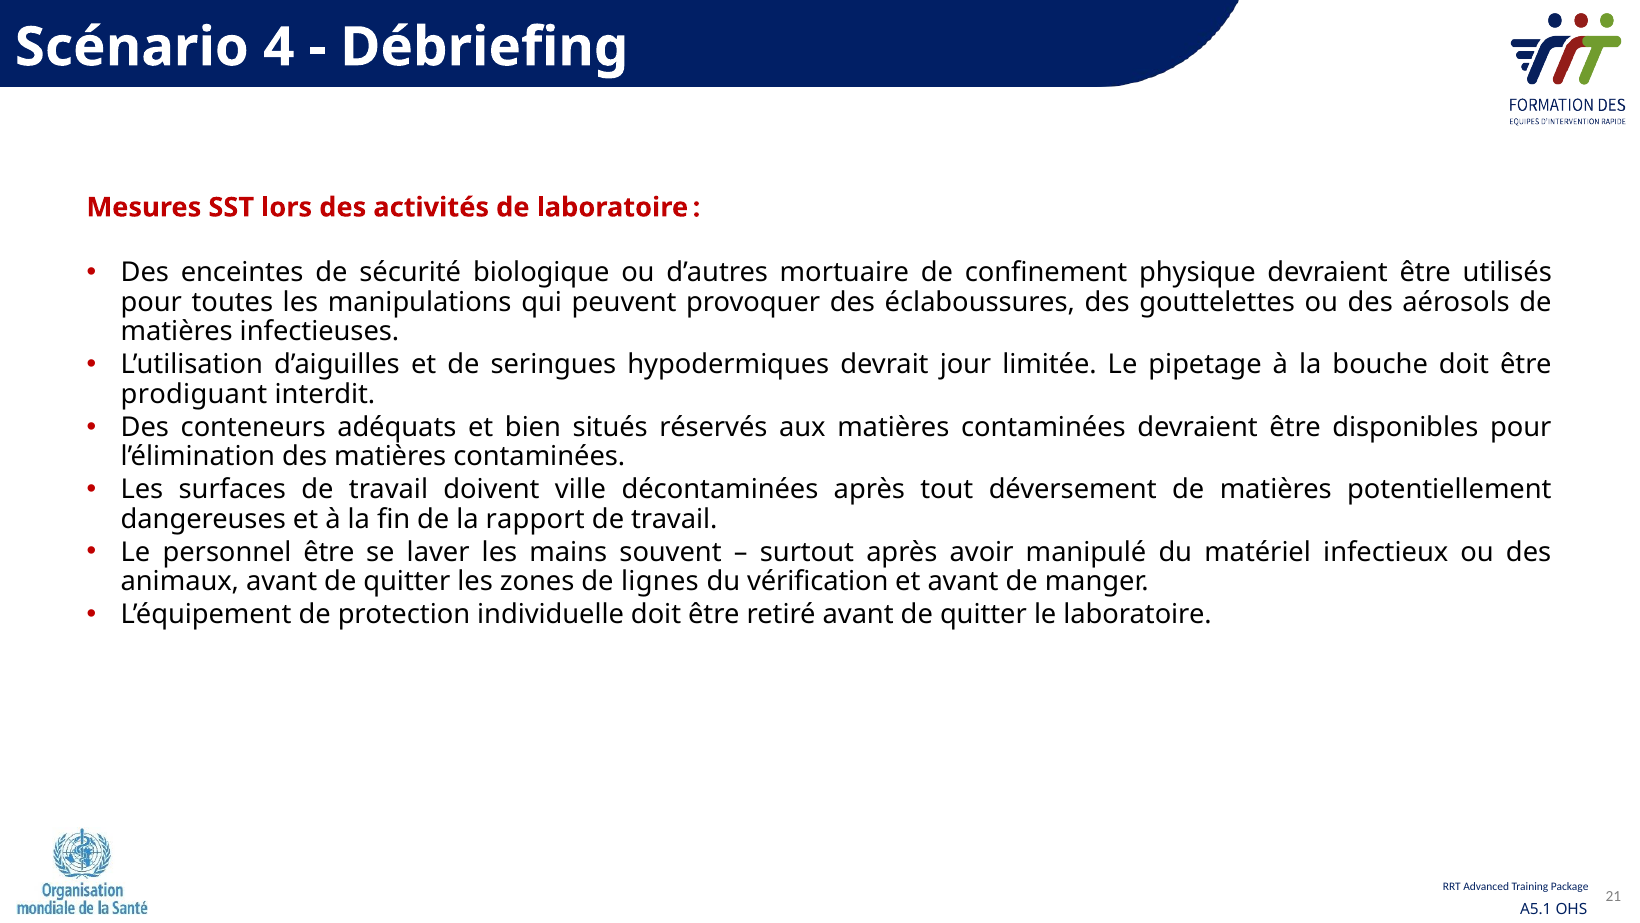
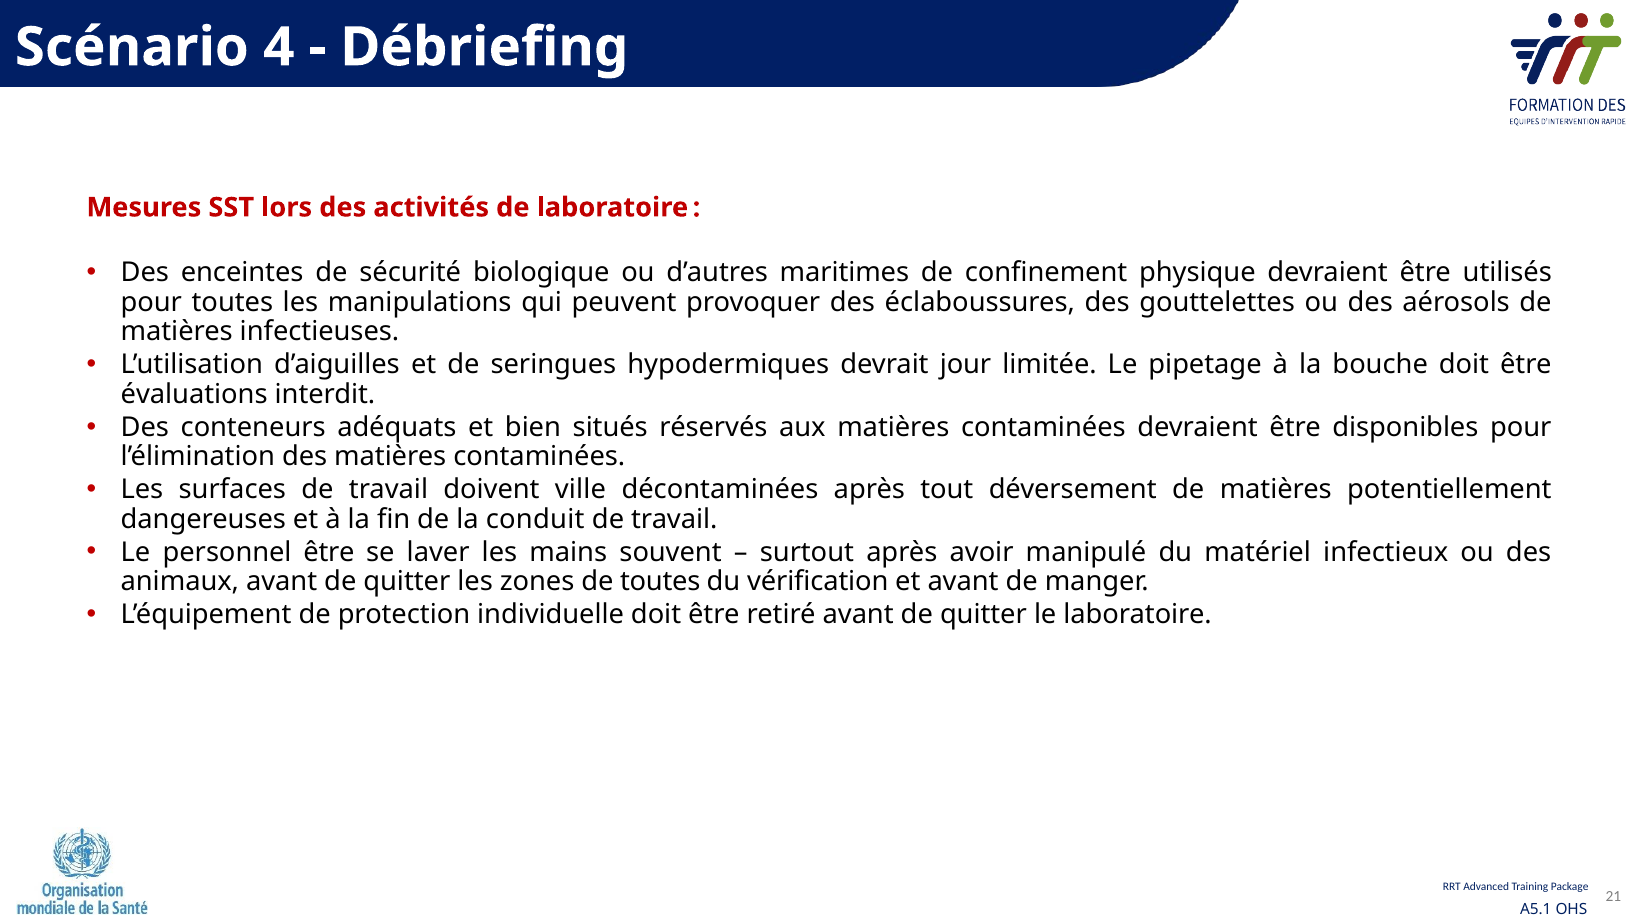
mortuaire: mortuaire -> maritimes (844, 273)
prodiguant: prodiguant -> évaluations (194, 394)
rapport: rapport -> conduit (535, 519)
de lignes: lignes -> toutes (660, 581)
